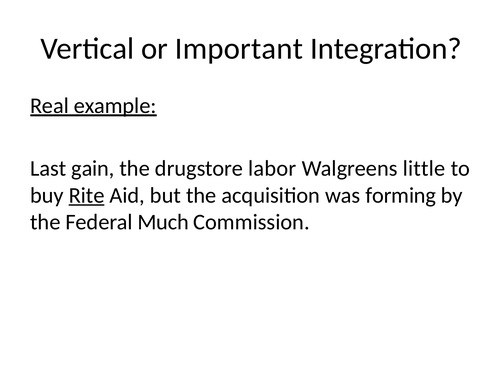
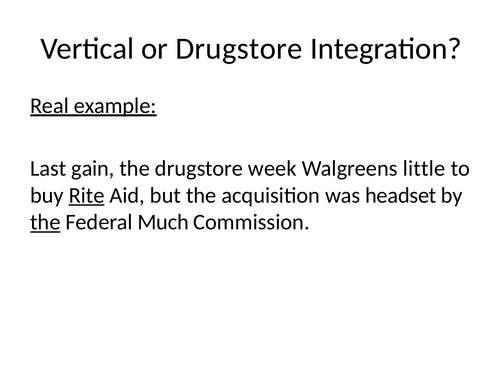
or Important: Important -> Drugstore (239, 49)
labor: labor -> week (272, 168)
forming: forming -> headset (401, 195)
the underline: none -> present (45, 222)
